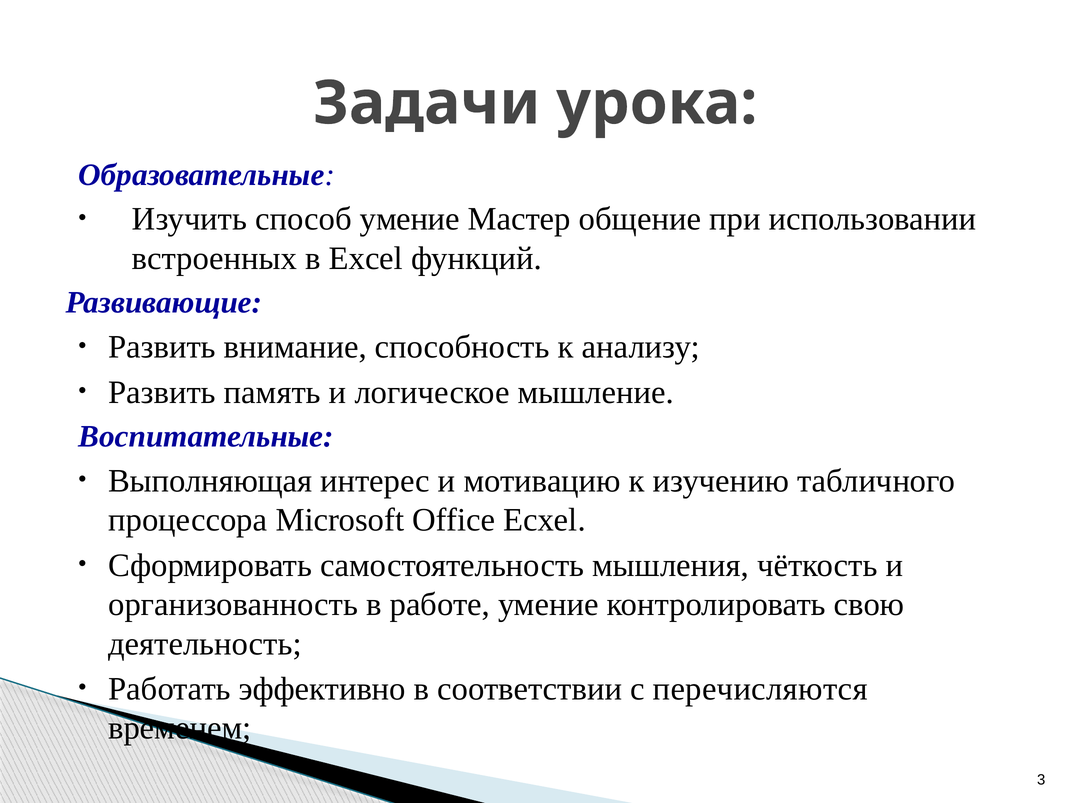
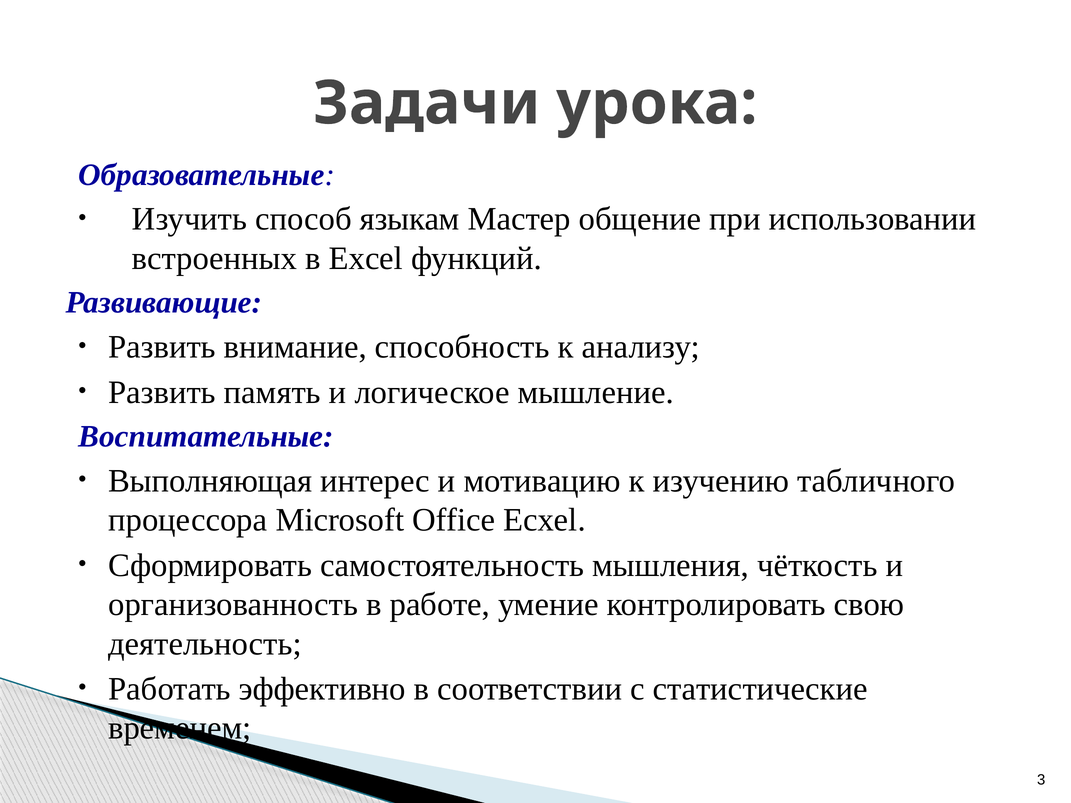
способ умение: умение -> языкам (410, 219)
перечисляются: перечисляются -> статистические (760, 689)
